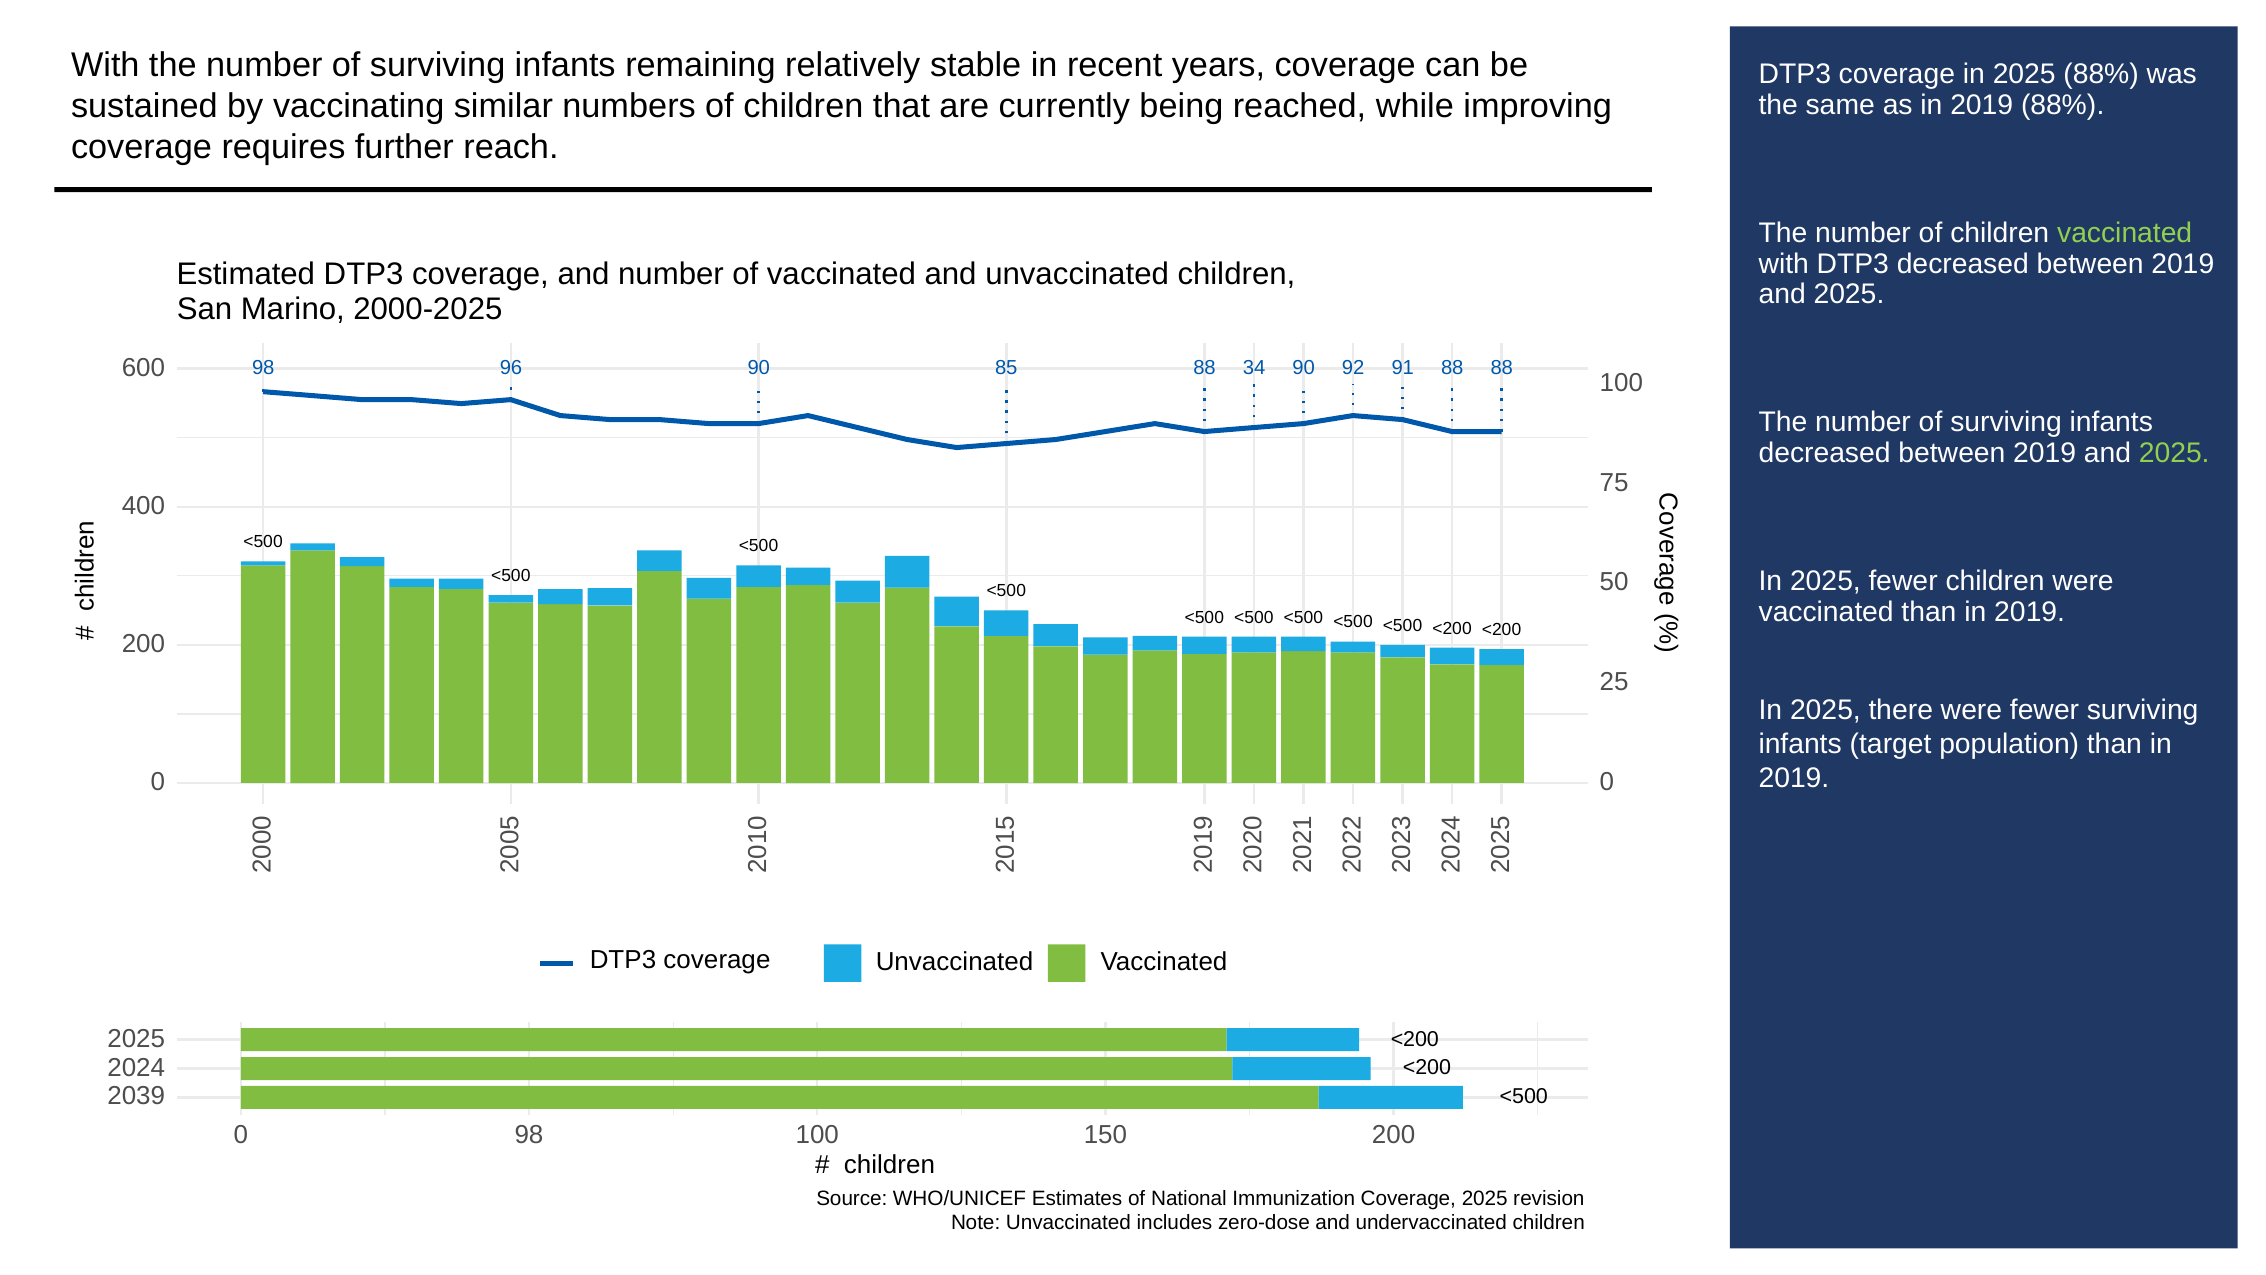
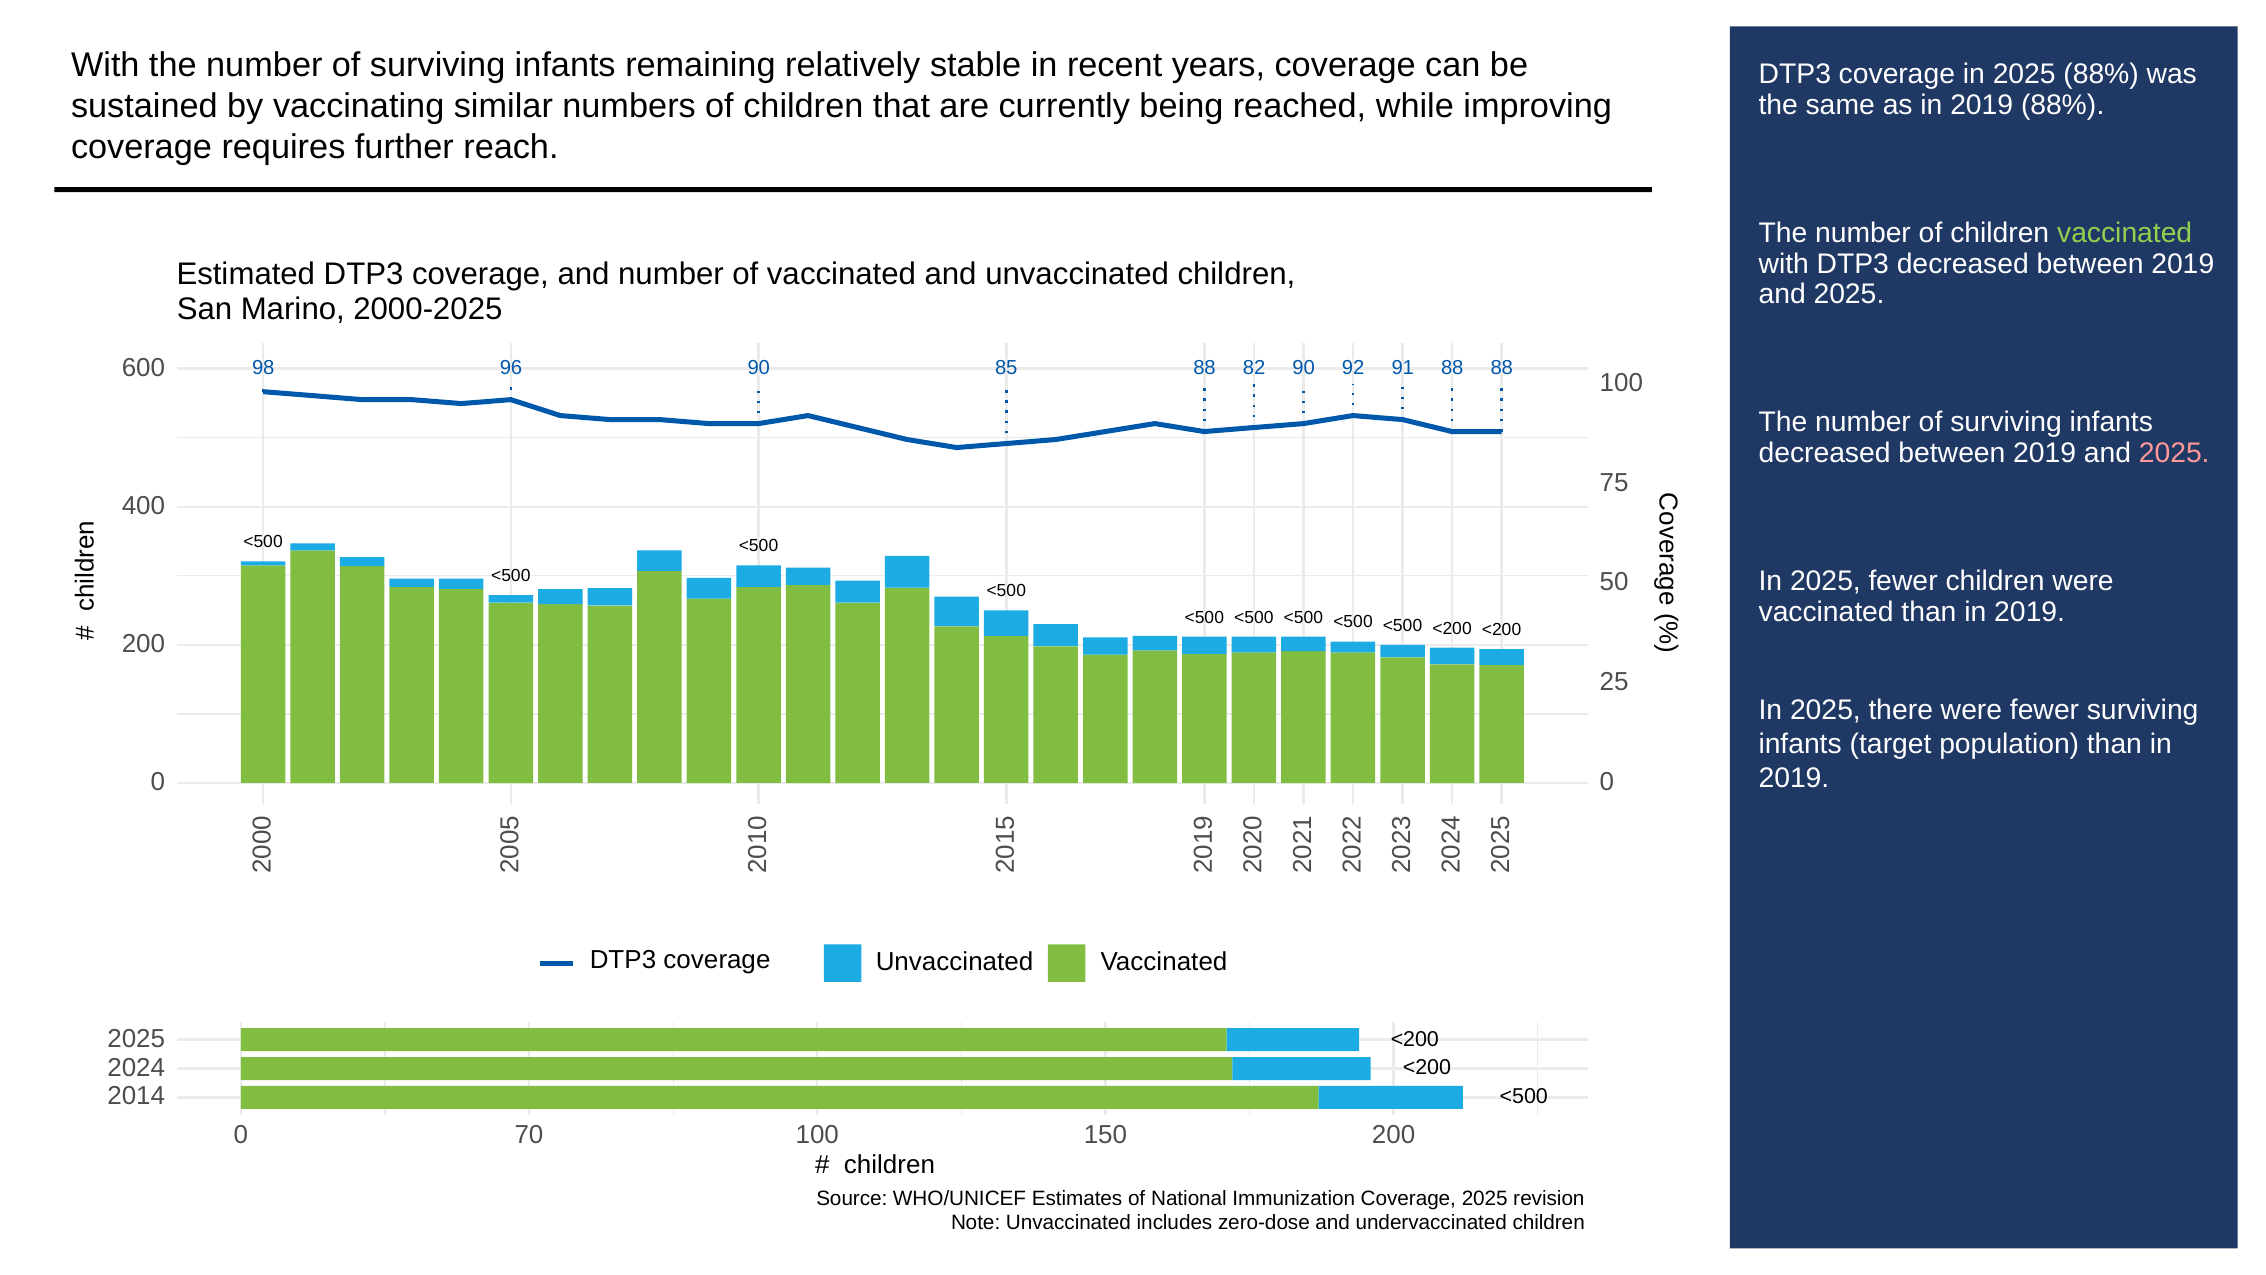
34: 34 -> 82 (1254, 367)
2025 colour: light green -> pink (2174, 453)
2039: 2039 -> 2014 (136, 1096)
0 98: 98 -> 70 (529, 1134)
